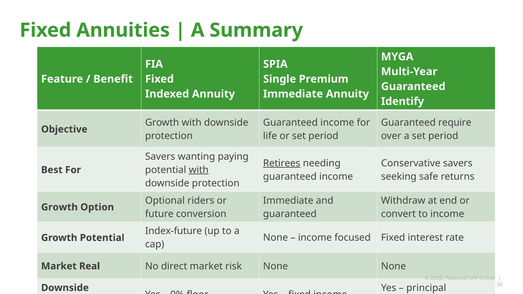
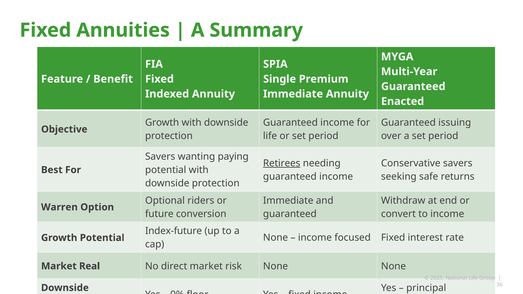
Identify: Identify -> Enacted (403, 101)
require: require -> issuing (455, 123)
with underline: present -> none (199, 170)
Growth: Growth -> Warren (59, 207)
